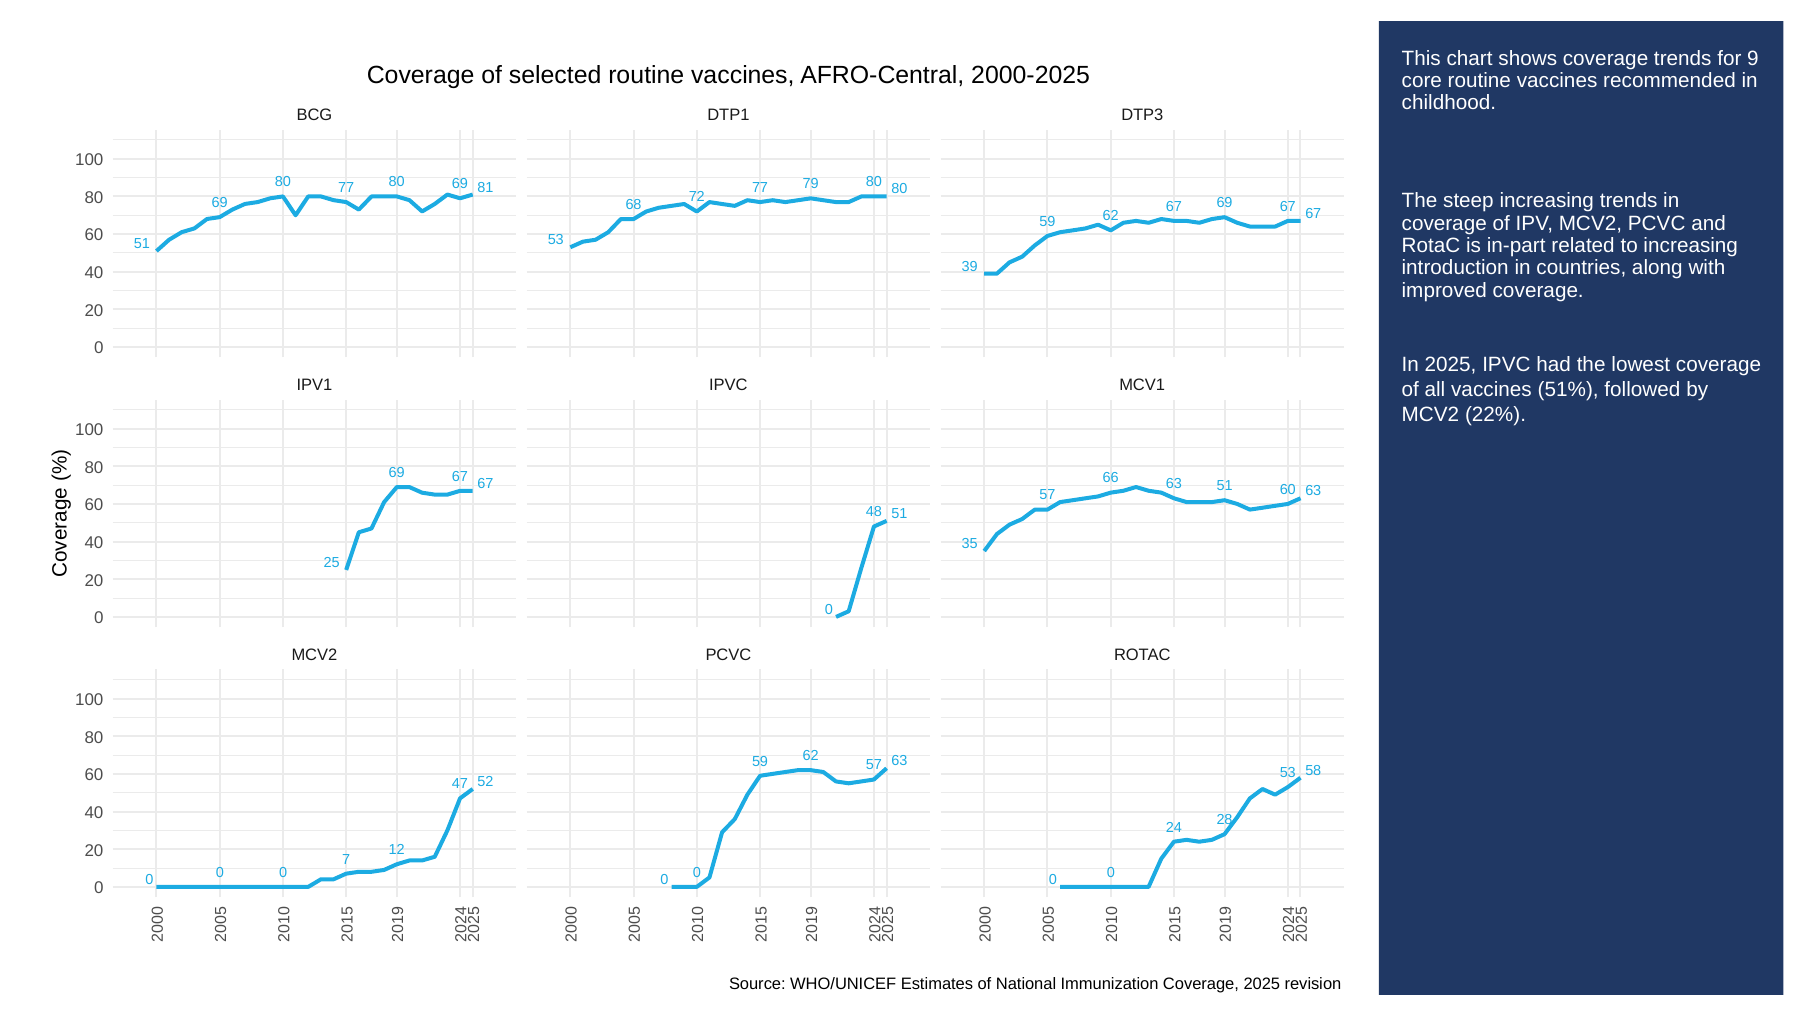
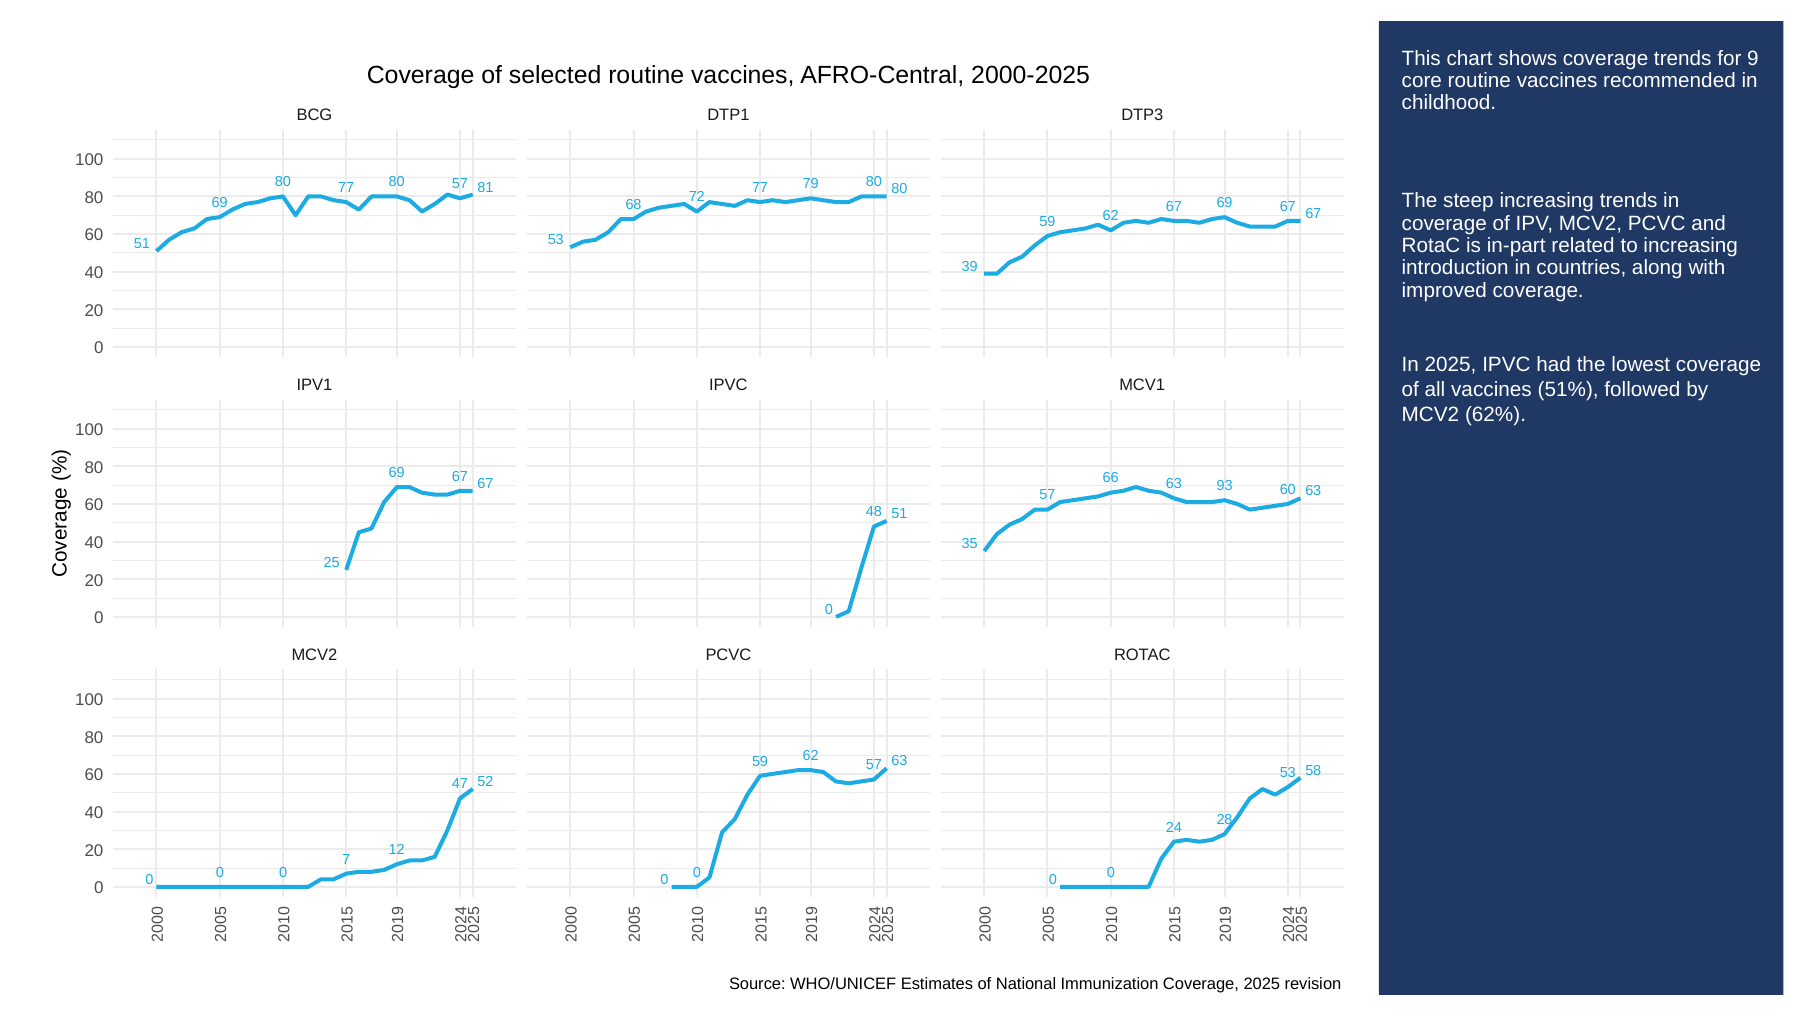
80 69: 69 -> 57 (460, 184)
22%: 22% -> 62% (1496, 414)
63 51: 51 -> 93 (1225, 486)
